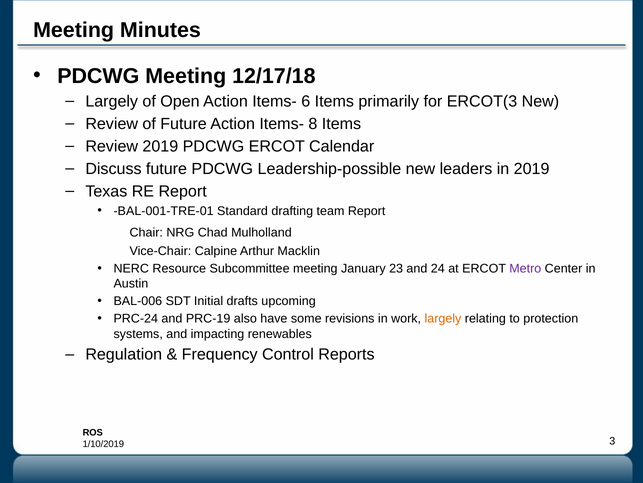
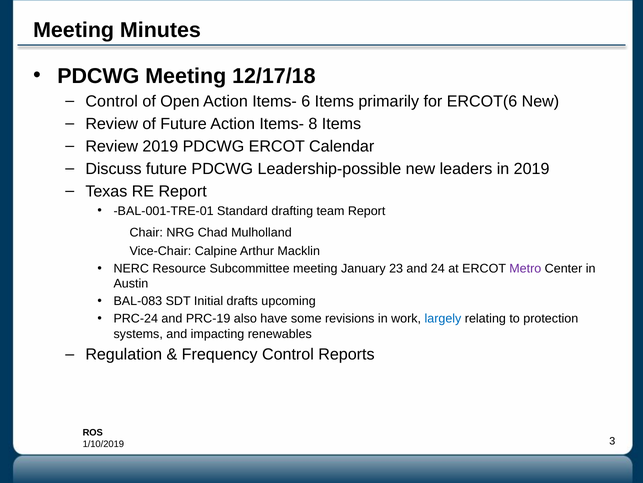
Largely: Largely -> Control (112, 101)
ERCOT(3: ERCOT(3 -> ERCOT(6 (482, 101)
BAL-006: BAL-006 -> BAL-083 (138, 301)
largely colour: orange -> blue (443, 318)
